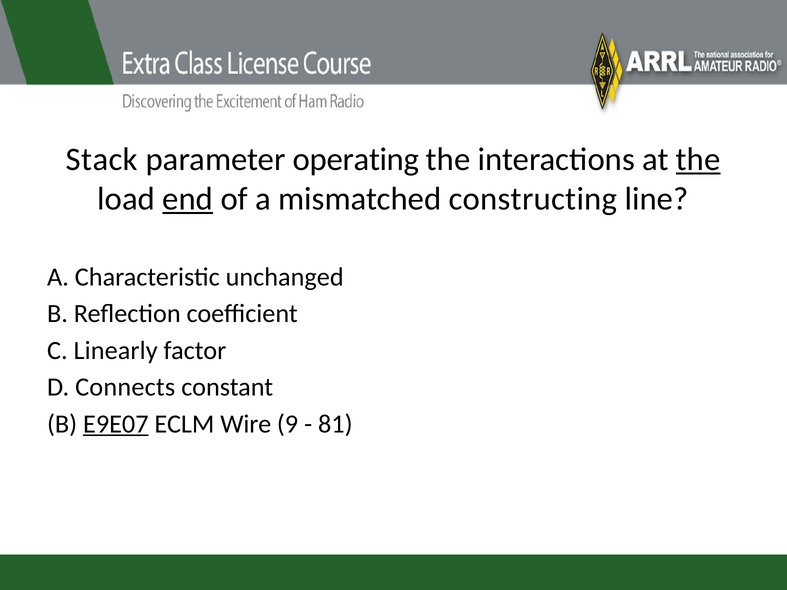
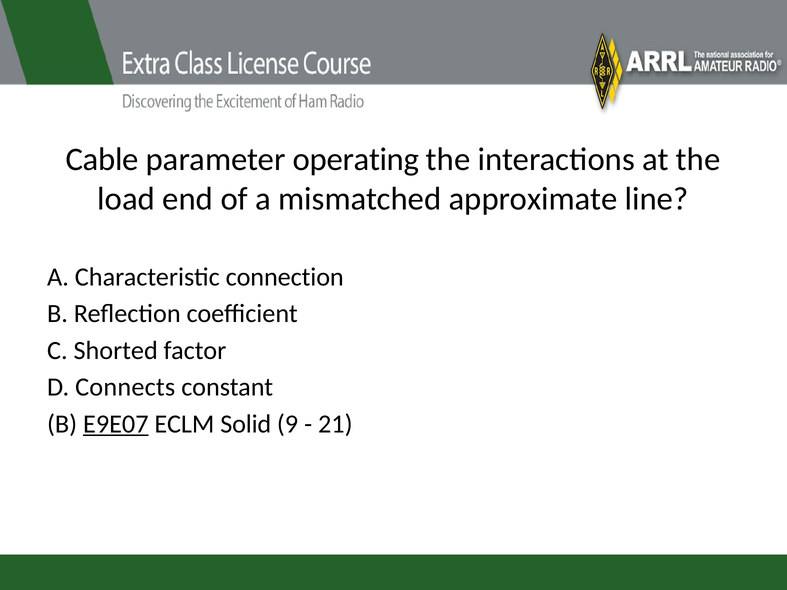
Stack: Stack -> Cable (102, 160)
the underline: present -> none (698, 160)
end underline: present -> none (188, 199)
constructing: constructing -> approximate (533, 199)
unchanged: unchanged -> connection (285, 277)
Linearly: Linearly -> Shorted (116, 351)
Wire: Wire -> Solid (246, 424)
81: 81 -> 21 (335, 424)
